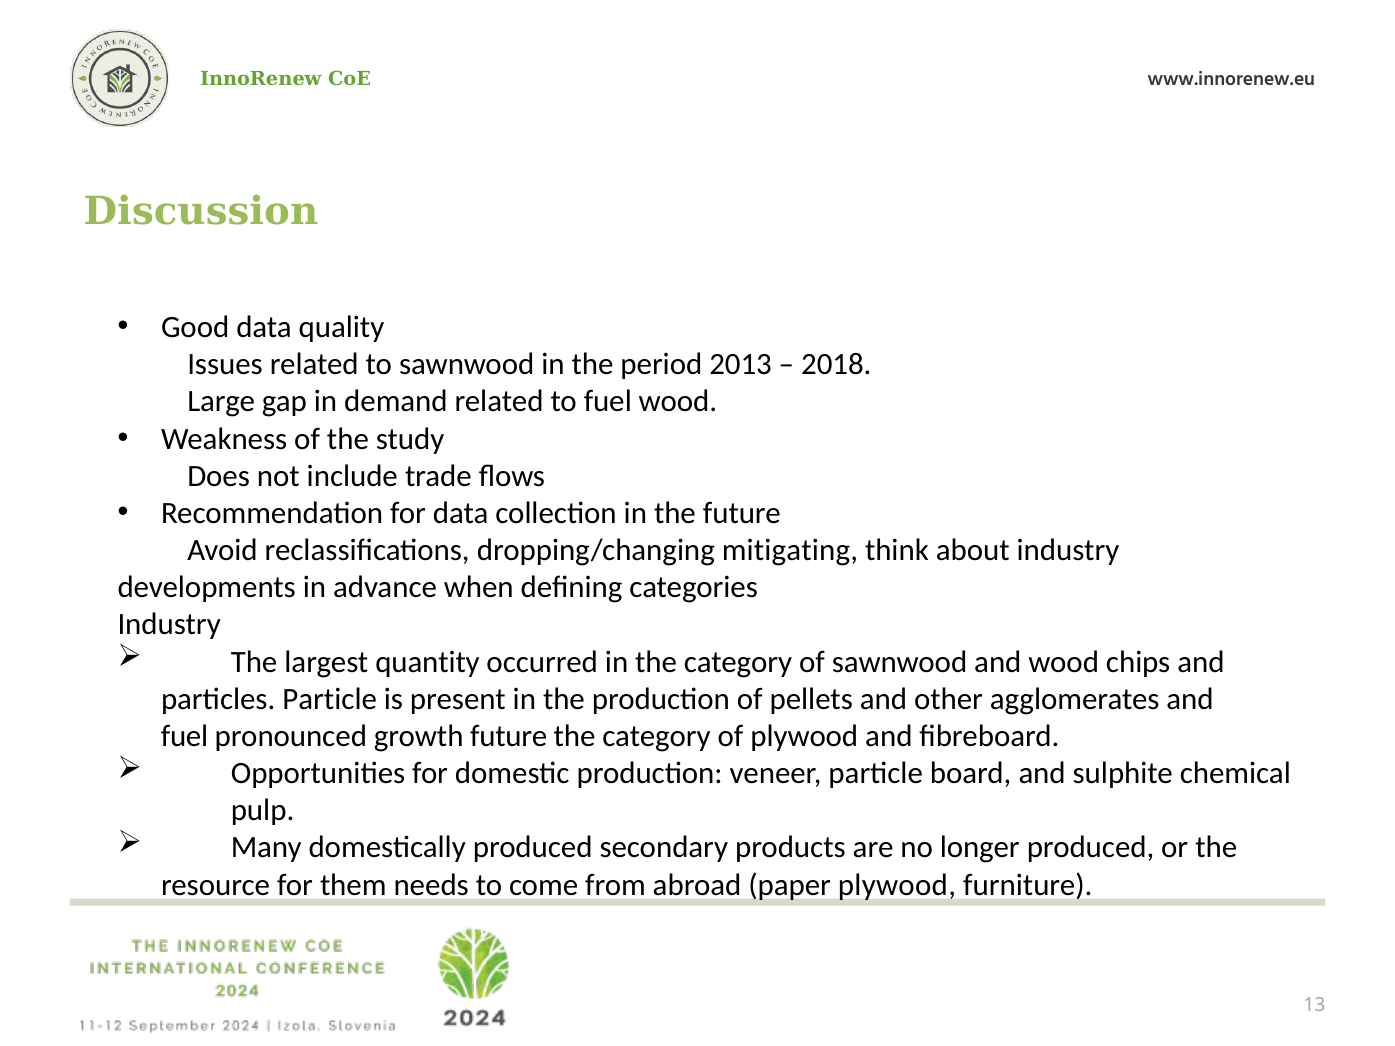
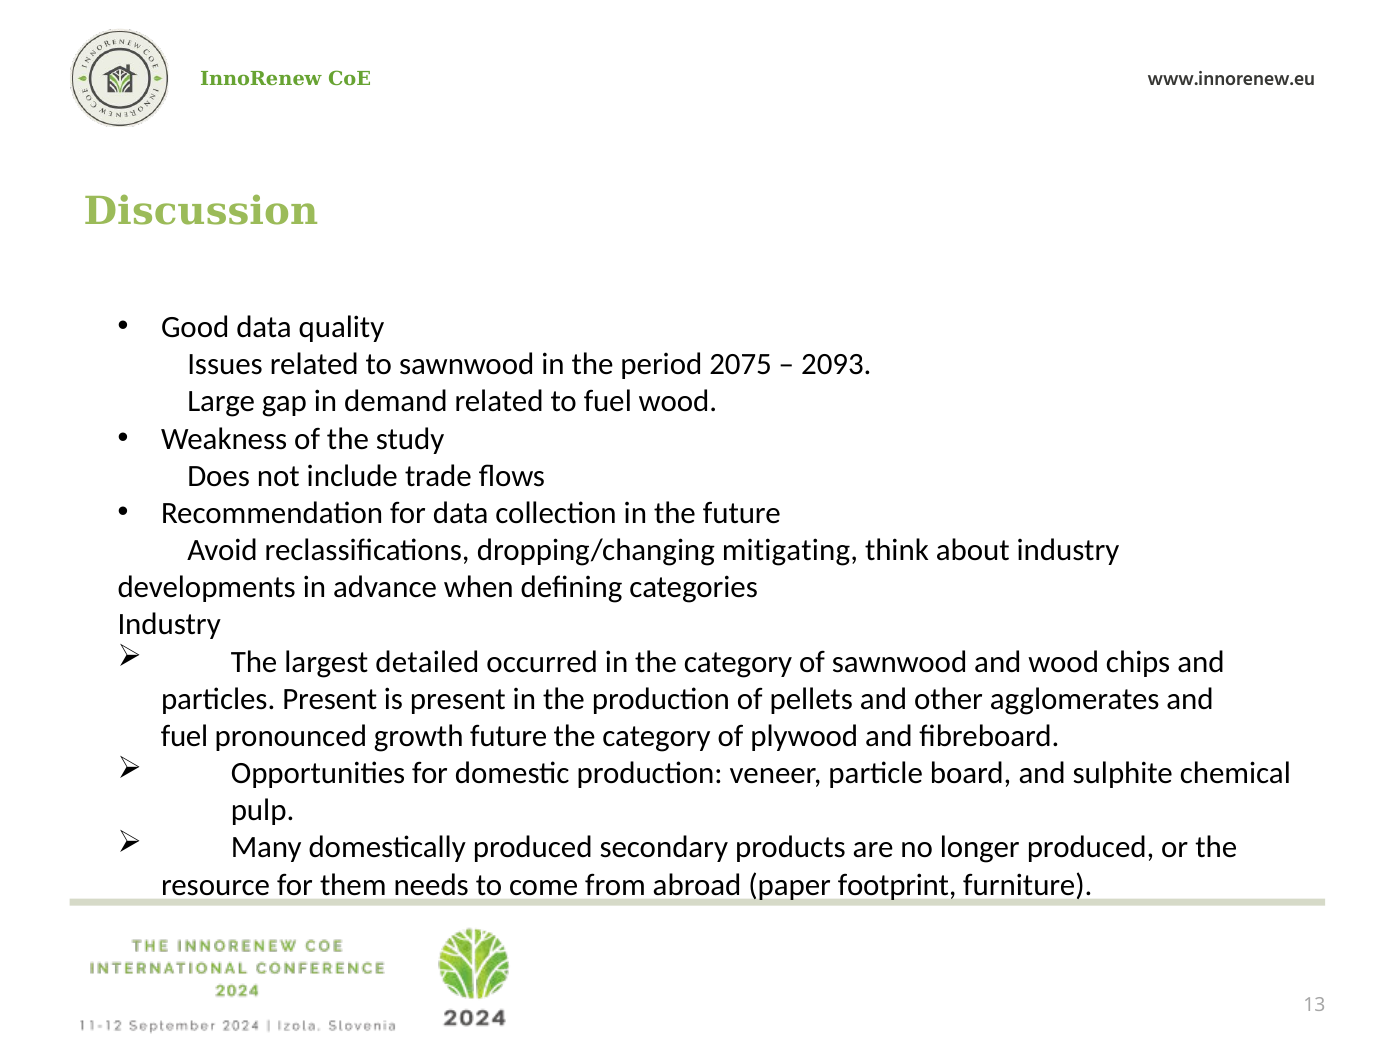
2013: 2013 -> 2075 (741, 365)
2018: 2018 -> 2093 (836, 365)
quantity: quantity -> detailed (427, 662)
particles Particle: Particle -> Present (330, 699)
paper plywood: plywood -> footprint (897, 885)
